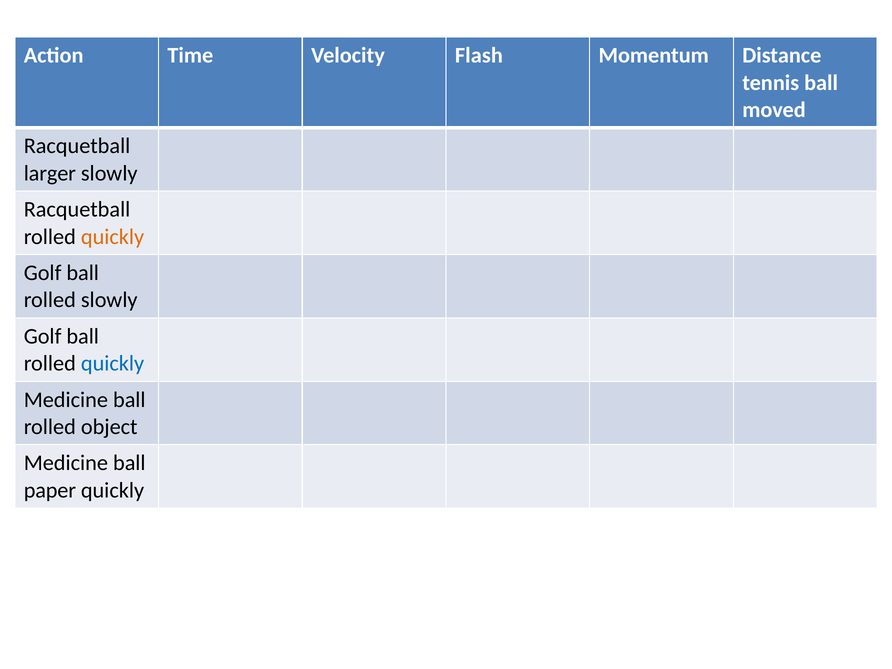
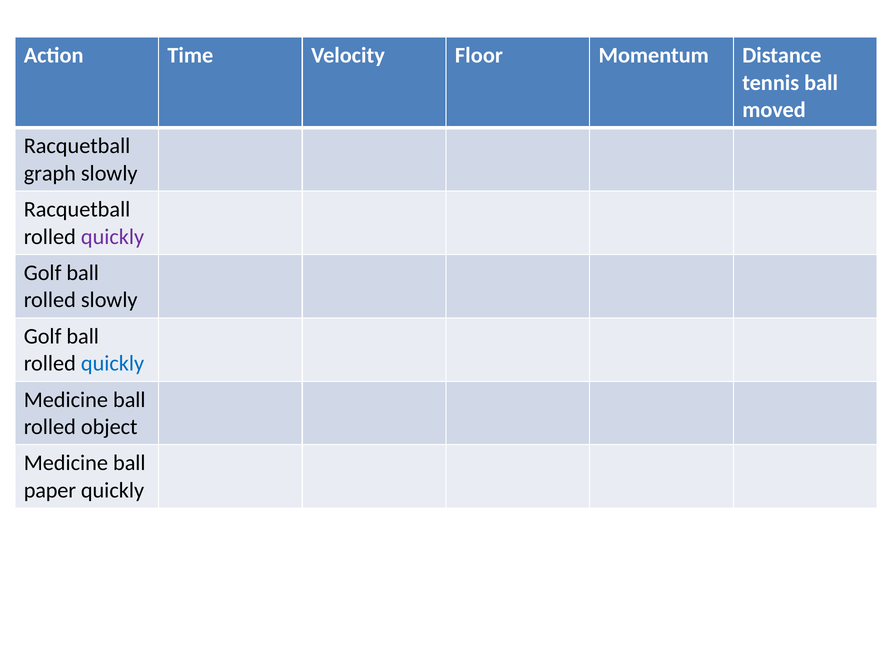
Flash: Flash -> Floor (479, 56)
larger: larger -> graph (50, 173)
quickly colour: orange -> purple (113, 237)
